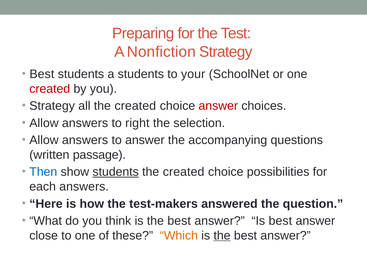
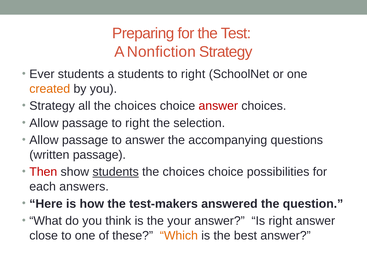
Best: Best -> Ever (42, 74)
your: your -> right (193, 74)
created colour: red -> orange (50, 89)
all the created: created -> choices (135, 106)
answers: answers -> passage (85, 123)
answers: answers -> passage (85, 140)
Then colour: blue -> red (43, 172)
created: created -> choices (184, 172)
think is the best: best -> your (179, 221)
Is best: best -> right (280, 221)
the underline: present -> none (222, 236)
